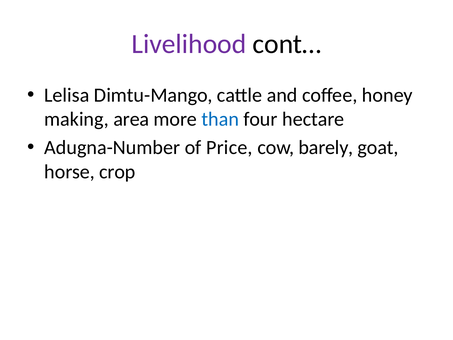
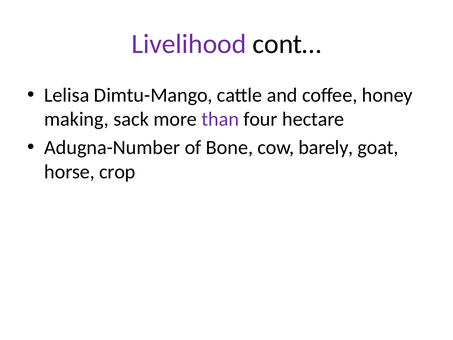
area: area -> sack (131, 119)
than colour: blue -> purple (220, 119)
Price: Price -> Bone (230, 147)
